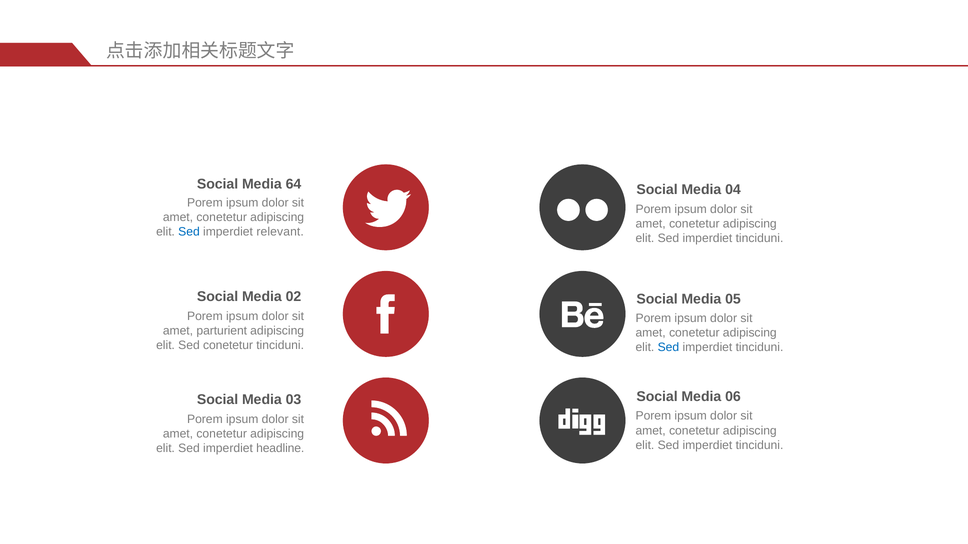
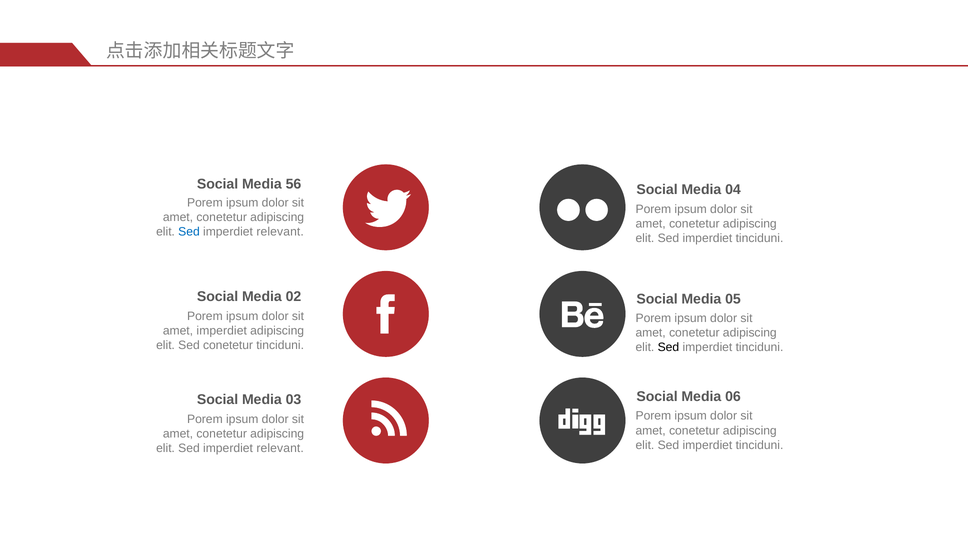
64: 64 -> 56 (293, 184)
amet parturient: parturient -> imperdiet (222, 331)
Sed colour: blue -> black (668, 348)
headline: headline -> relevant (280, 449)
